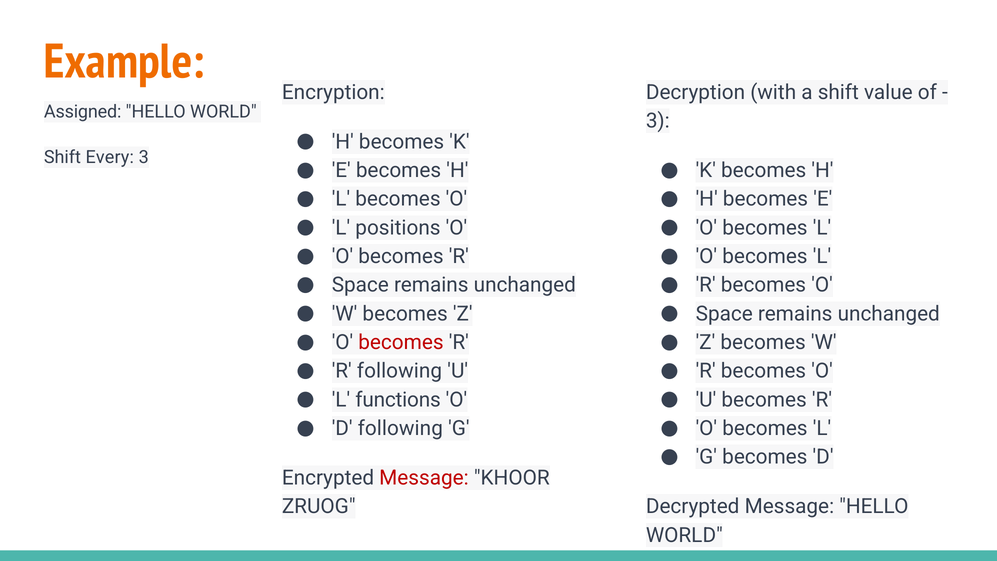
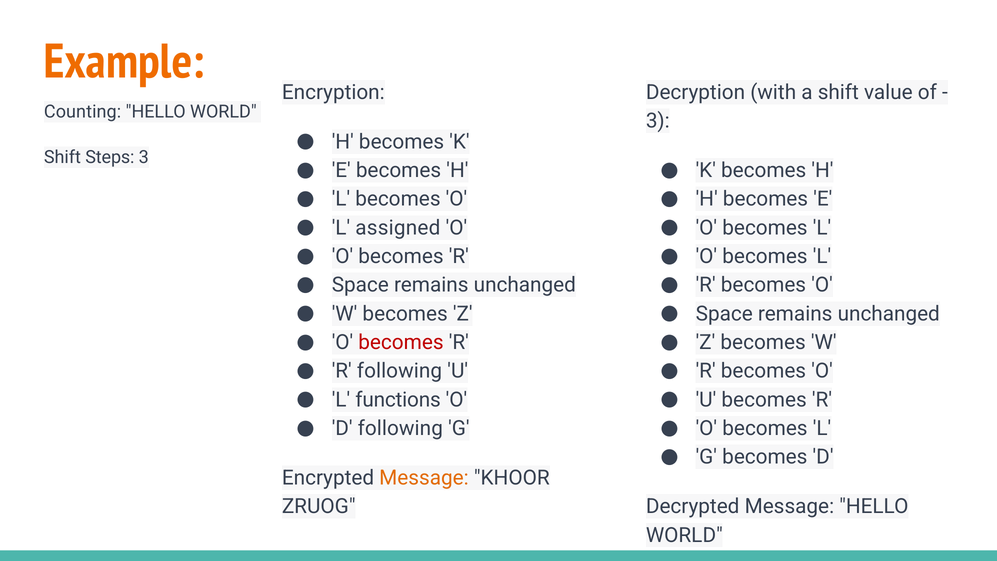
Assigned: Assigned -> Counting (83, 112)
Every: Every -> Steps (110, 158)
positions: positions -> assigned (398, 228)
Message colour: red -> orange (424, 478)
